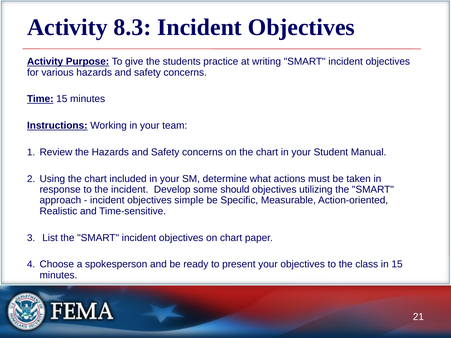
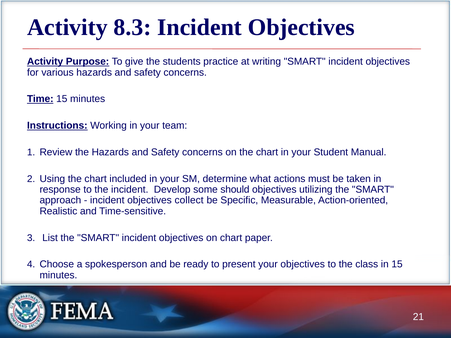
simple: simple -> collect (189, 200)
